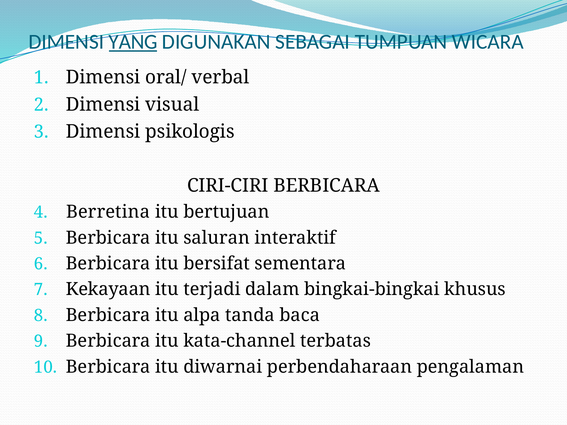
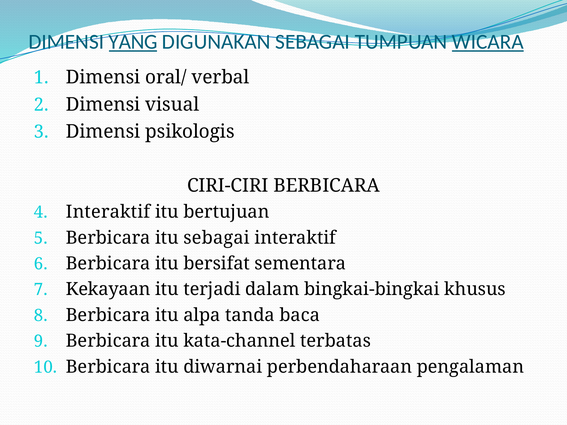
WICARA underline: none -> present (488, 42)
Berretina: Berretina -> Interaktif (108, 212)
itu saluran: saluran -> sebagai (217, 238)
